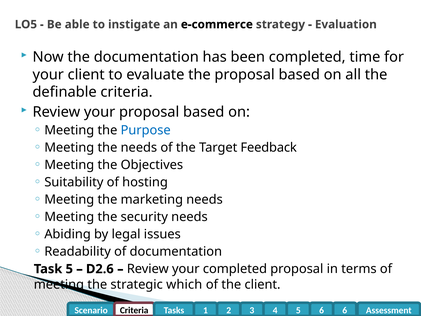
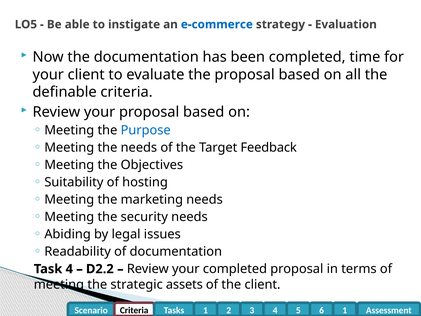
e-commerce colour: black -> blue (217, 24)
Task 5: 5 -> 4 (69, 269)
D2.6: D2.6 -> D2.2 (100, 269)
which: which -> assets (184, 284)
6: 6 -> 1 (345, 310)
